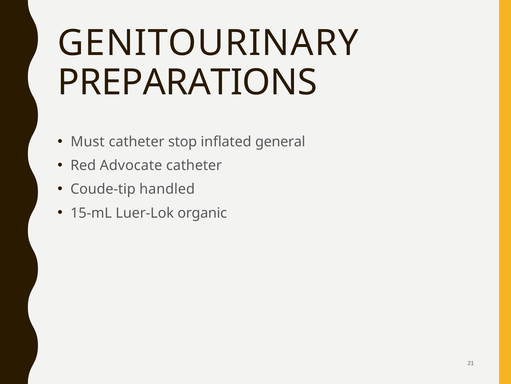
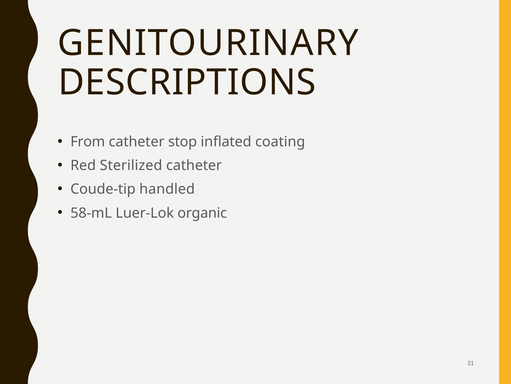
PREPARATIONS: PREPARATIONS -> DESCRIPTIONS (187, 82)
Must: Must -> From (88, 142)
general: general -> coating (280, 142)
Advocate: Advocate -> Sterilized (131, 165)
15-mL: 15-mL -> 58-mL (91, 213)
